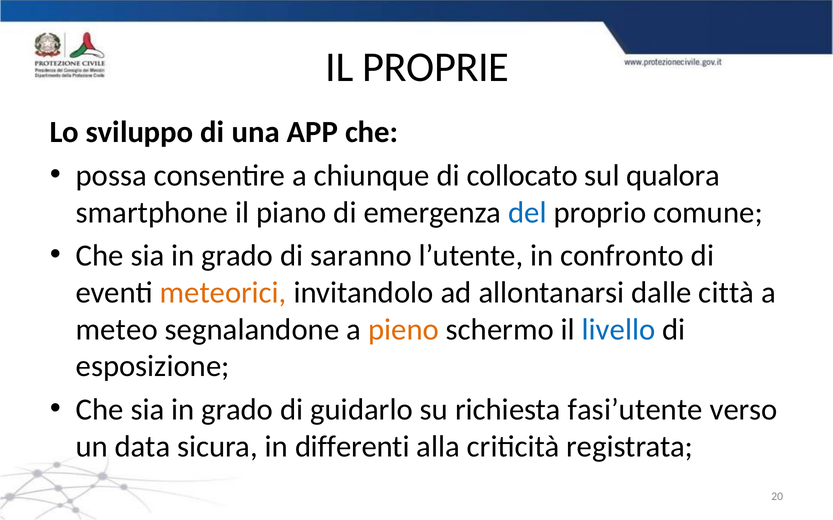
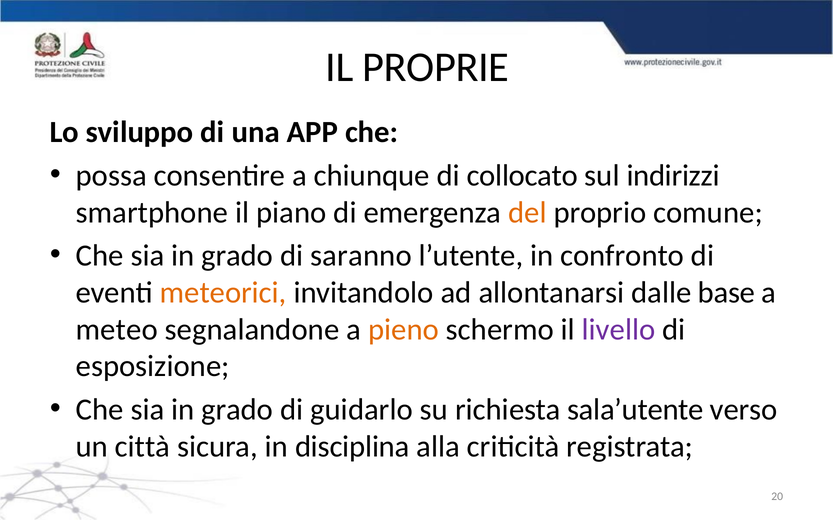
qualora: qualora -> indirizzi (673, 176)
del colour: blue -> orange (527, 213)
città: città -> base (726, 293)
livello colour: blue -> purple (619, 330)
fasi’utente: fasi’utente -> sala’utente (635, 410)
data: data -> città (143, 447)
differenti: differenti -> disciplina (352, 447)
